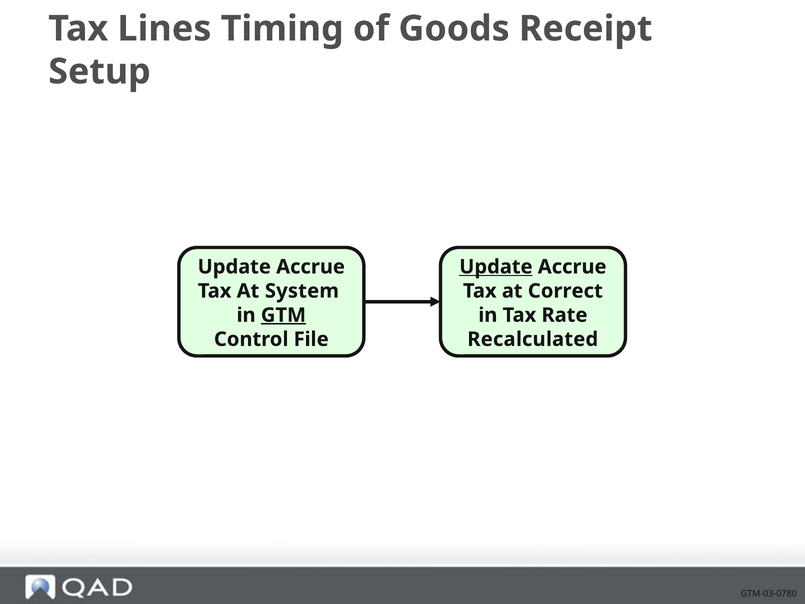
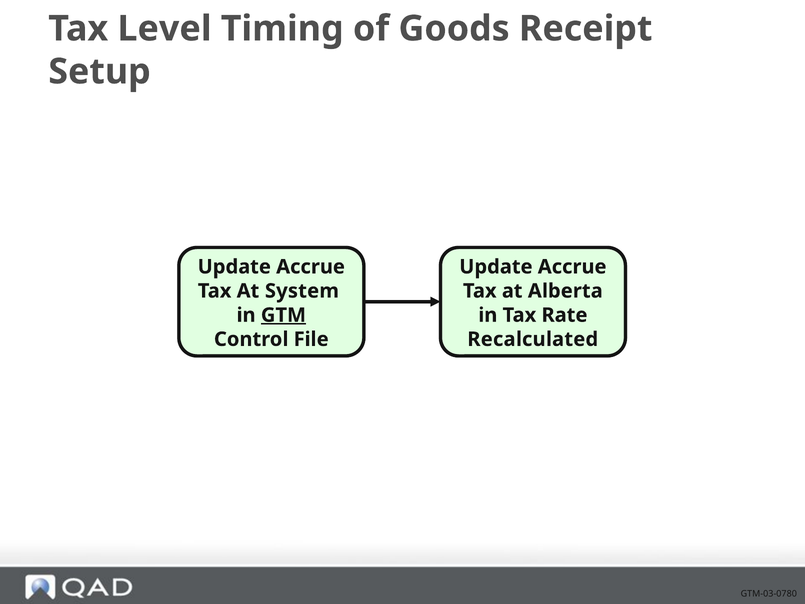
Lines: Lines -> Level (164, 29)
Update underline: present -> none (496, 267)
Correct: Correct -> Alberta (565, 291)
